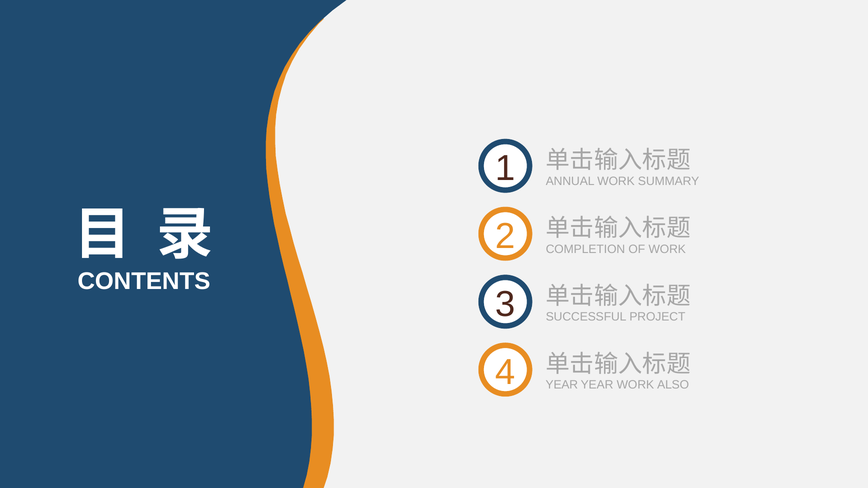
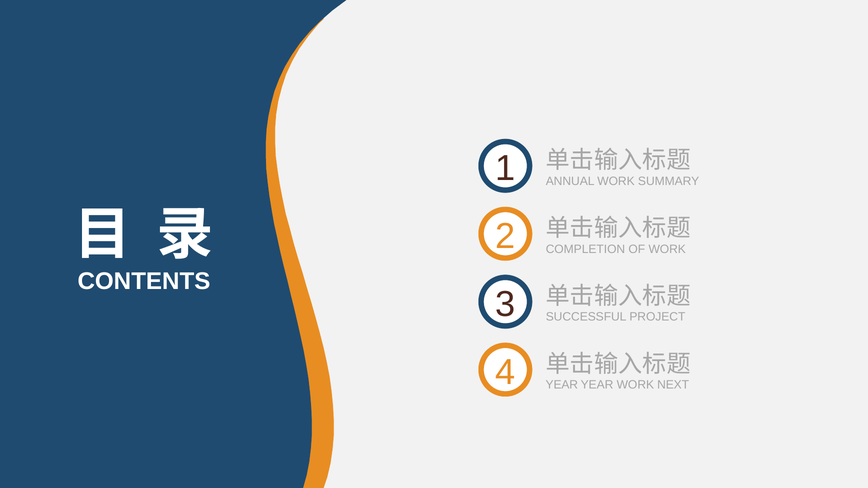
ALSO: ALSO -> NEXT (673, 385)
